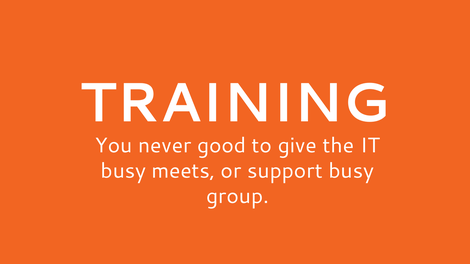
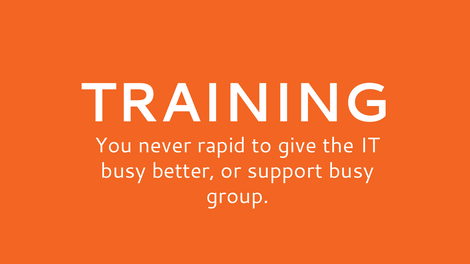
good: good -> rapid (222, 146)
meets: meets -> better (184, 171)
